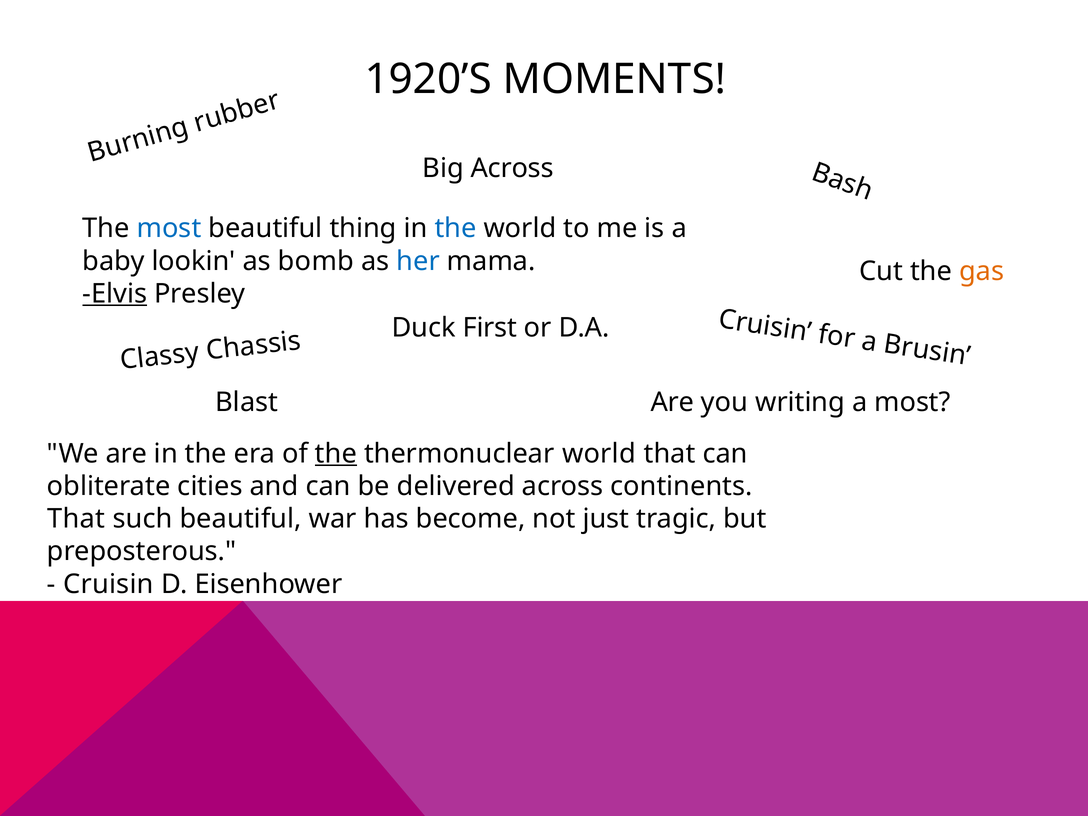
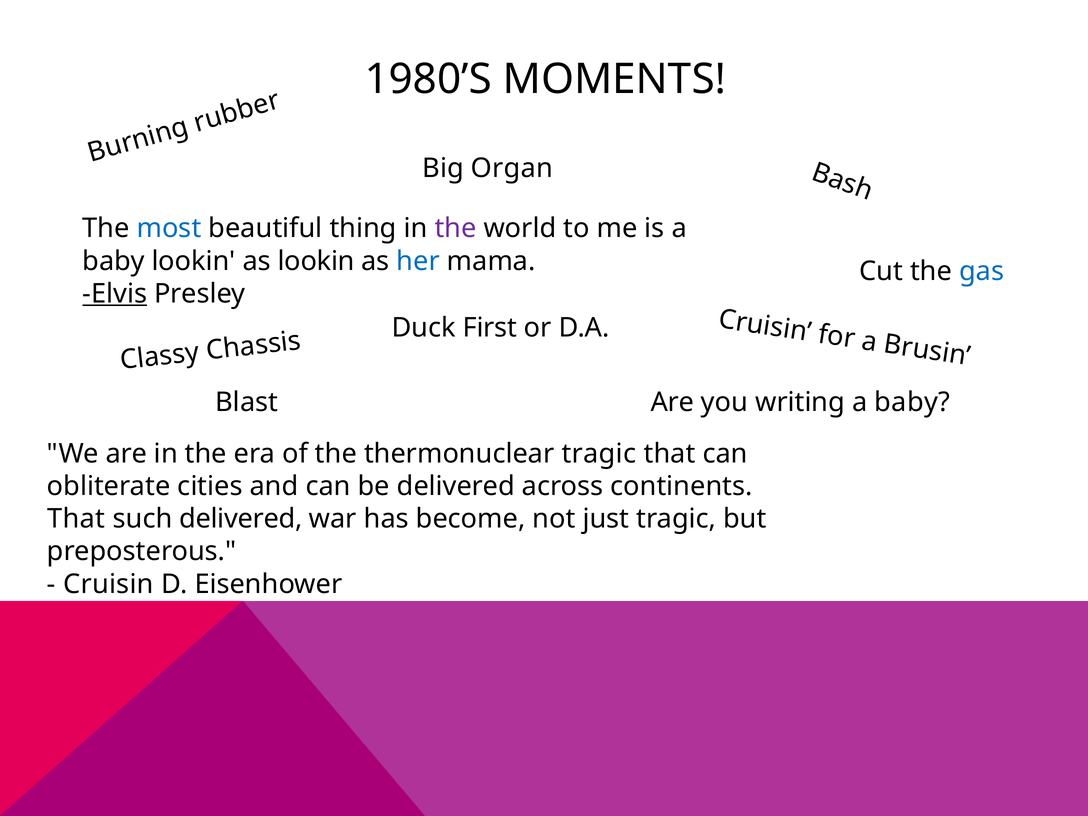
1920’S: 1920’S -> 1980’S (428, 79)
Big Across: Across -> Organ (512, 168)
the colour: blue -> purple (456, 228)
as bomb: bomb -> lookin (316, 261)
gas colour: orange -> blue (982, 271)
writing a most: most -> baby (912, 402)
the underline: present -> none (336, 454)
thermonuclear world: world -> tragic (599, 454)
such beautiful: beautiful -> delivered (241, 519)
